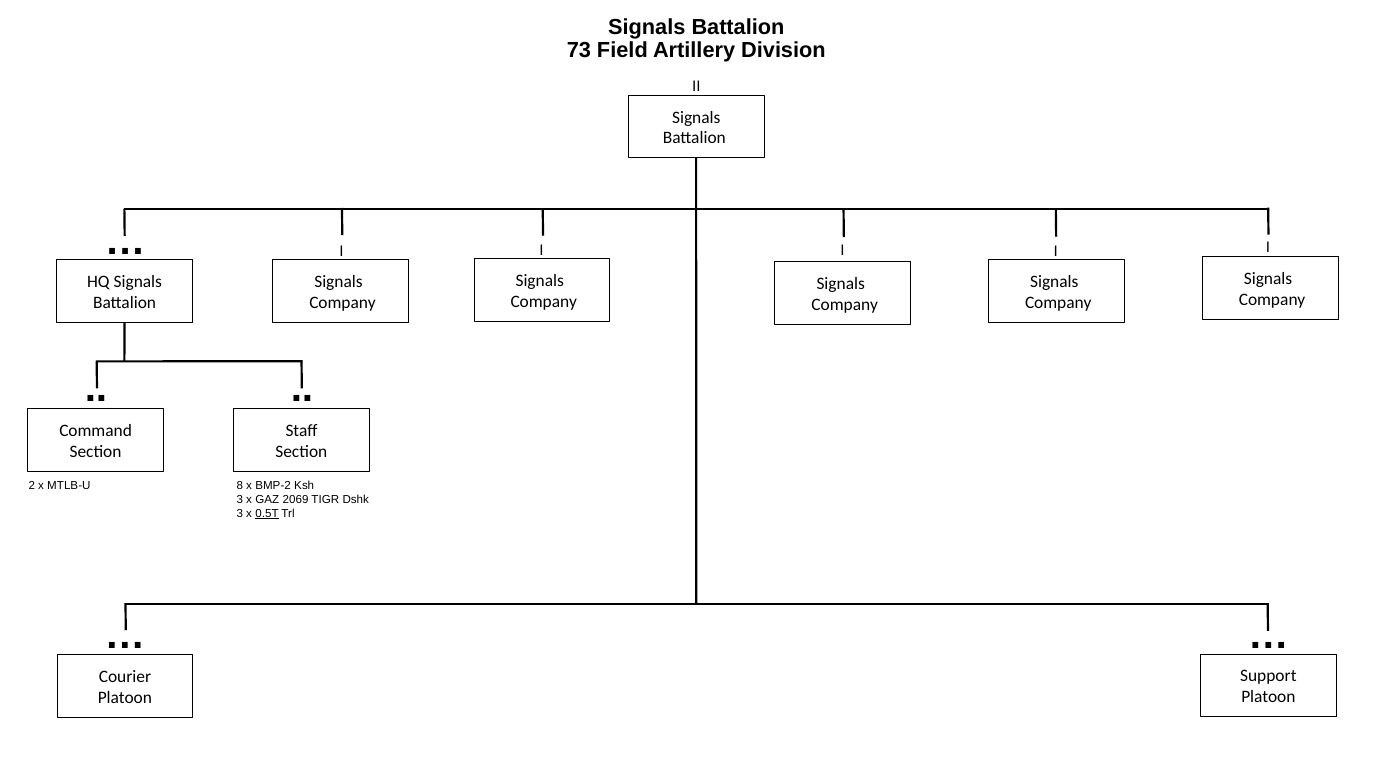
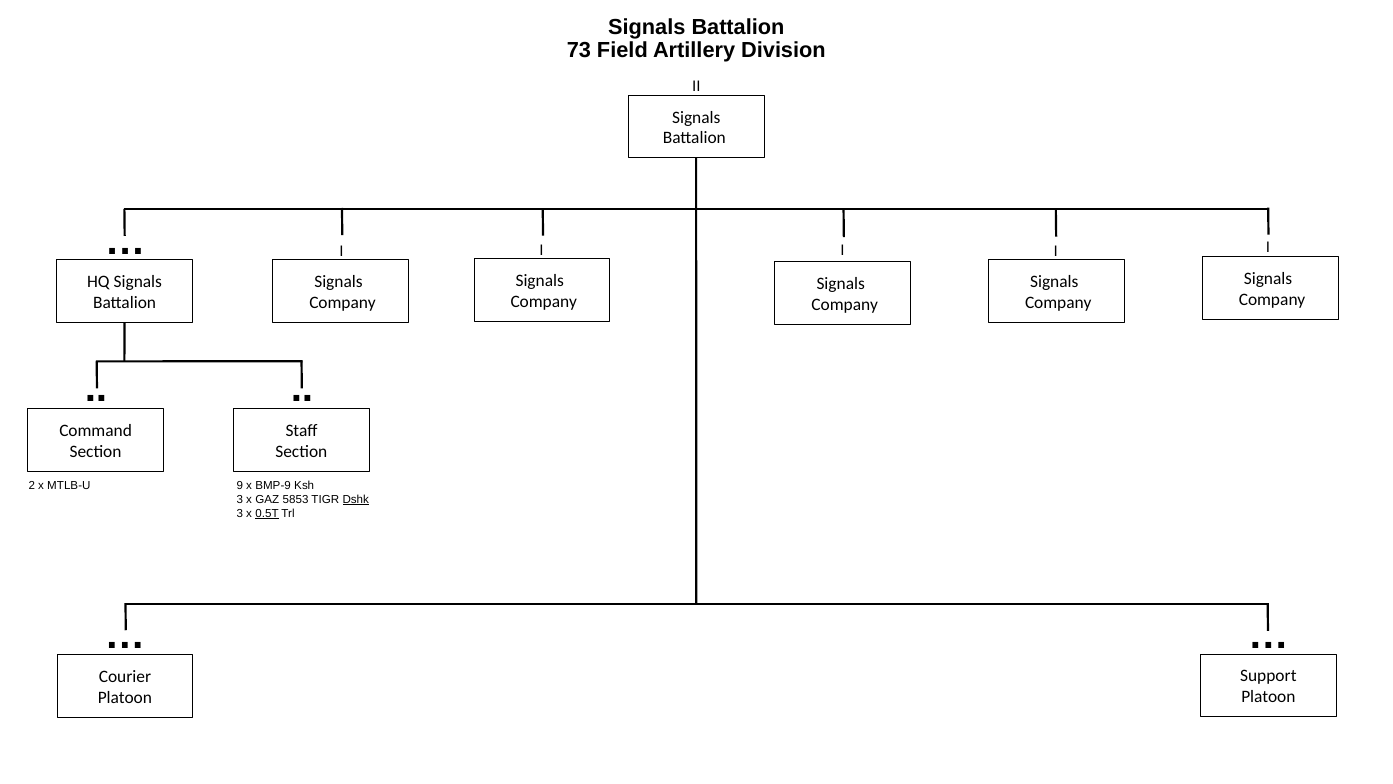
8: 8 -> 9 (240, 485)
BMP-2: BMP-2 -> BMP-9 (273, 485)
2069: 2069 -> 5853 (296, 499)
Dshk underline: none -> present (356, 499)
